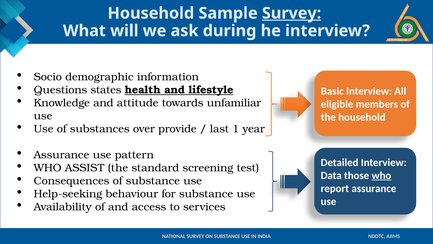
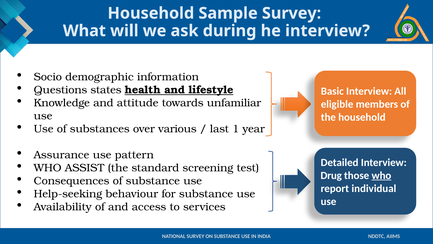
Survey underline: present -> none (292, 13)
provide: provide -> various (177, 129)
Data: Data -> Drug (331, 175)
report assurance: assurance -> individual (374, 188)
